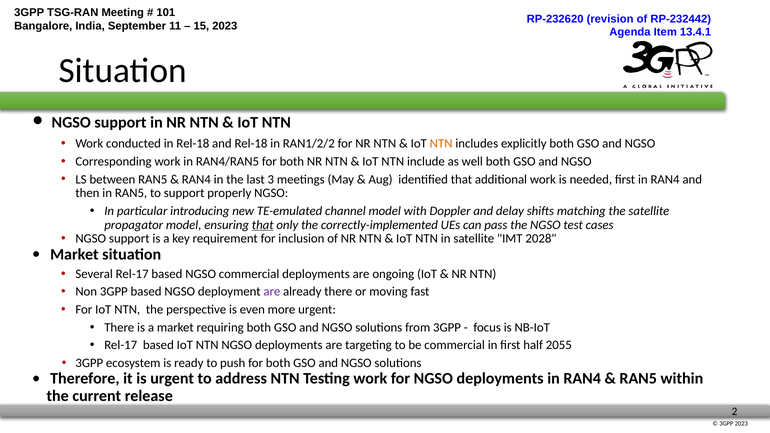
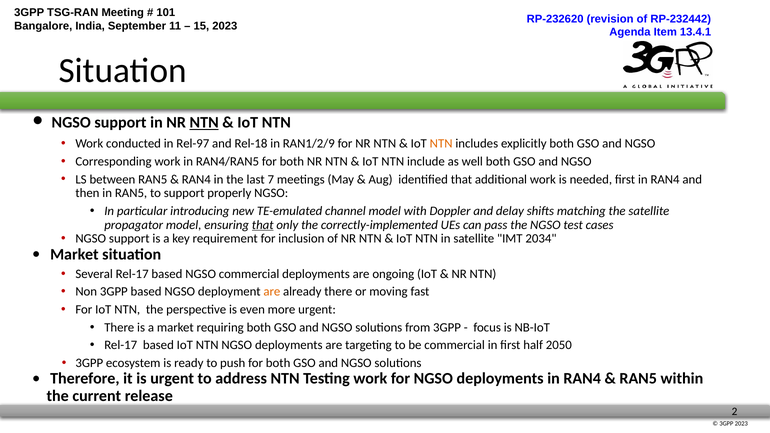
NTN underline: none -> present (204, 123)
in Rel-18: Rel-18 -> Rel-97 (193, 144)
RAN1/2/2: RAN1/2/2 -> RAN1/2/9 (309, 144)
3: 3 -> 7 (271, 179)
2028: 2028 -> 2034 (541, 239)
are colour: purple -> orange (272, 292)
2055: 2055 -> 2050 (559, 345)
